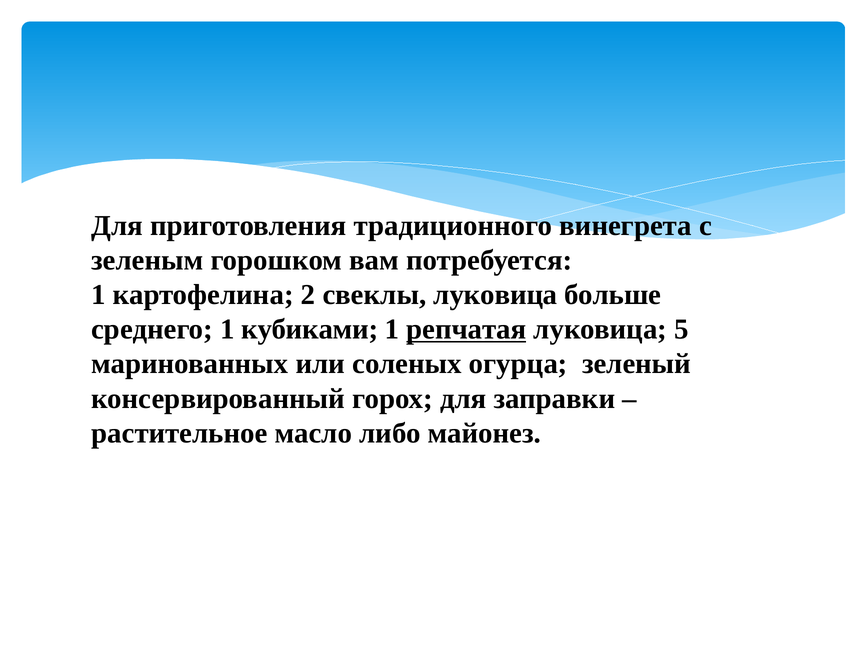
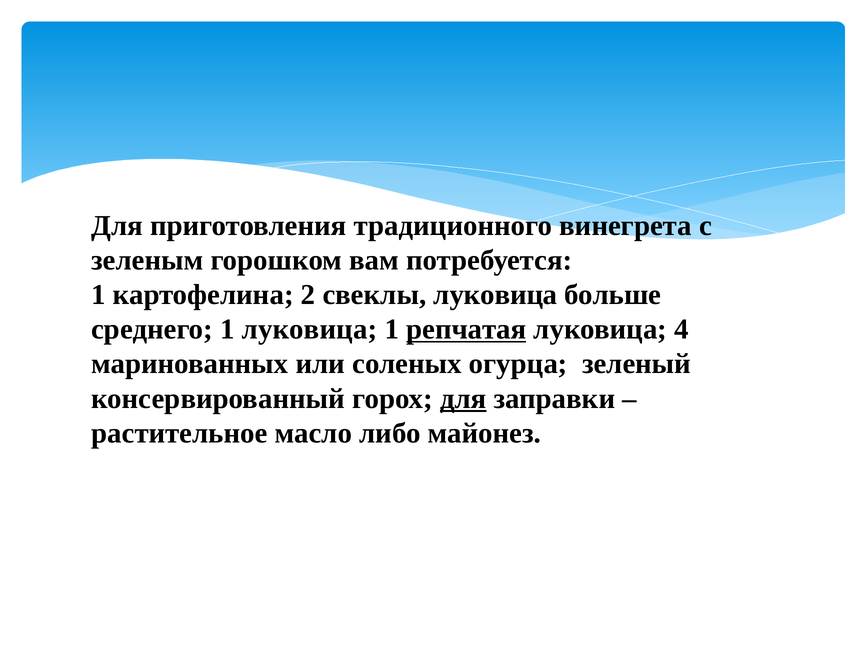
1 кубиками: кубиками -> луковица (310, 330)
5: 5 -> 4 (681, 330)
для underline: none -> present (463, 399)
